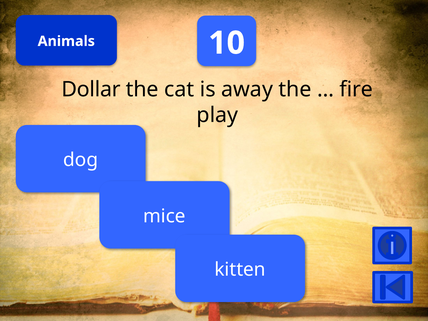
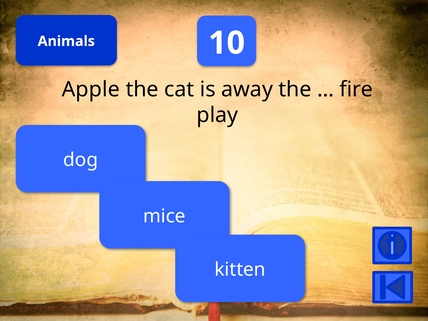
Dollar: Dollar -> Apple (91, 89)
